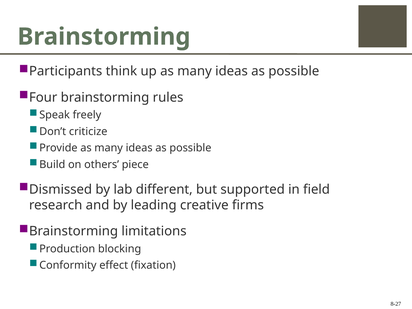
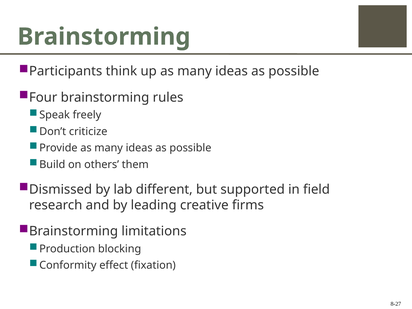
piece: piece -> them (135, 164)
